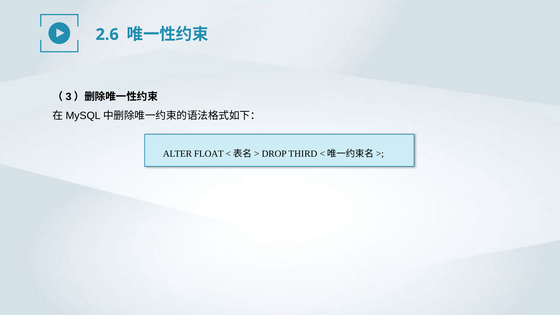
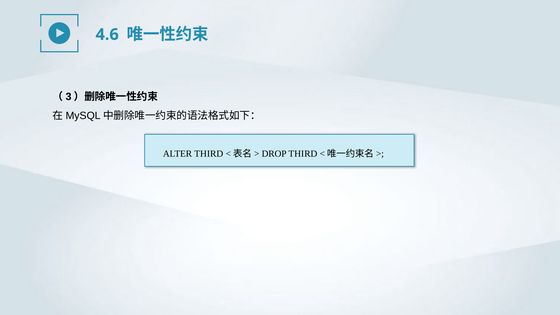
2.6: 2.6 -> 4.6 (107, 35)
ALTER FLOAT: FLOAT -> THIRD (209, 154)
